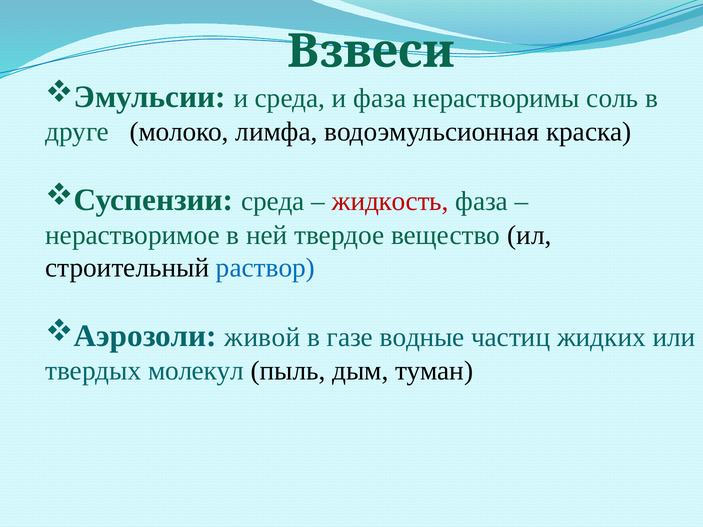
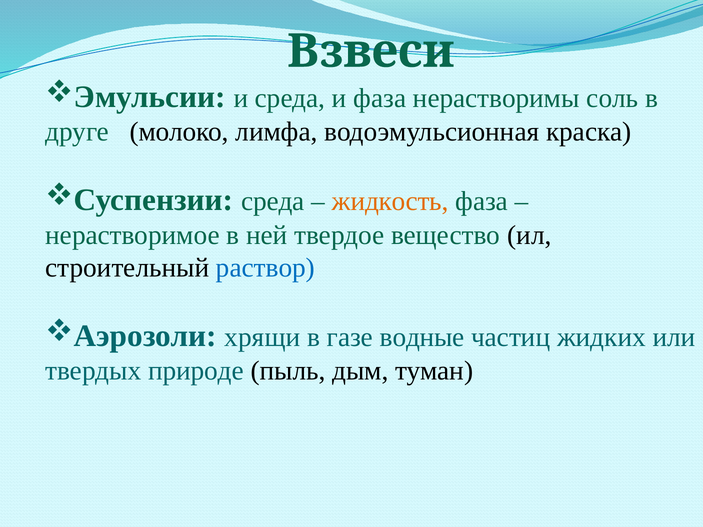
жидкость colour: red -> orange (390, 202)
живой: живой -> хрящи (262, 338)
молекул: молекул -> природе (196, 371)
